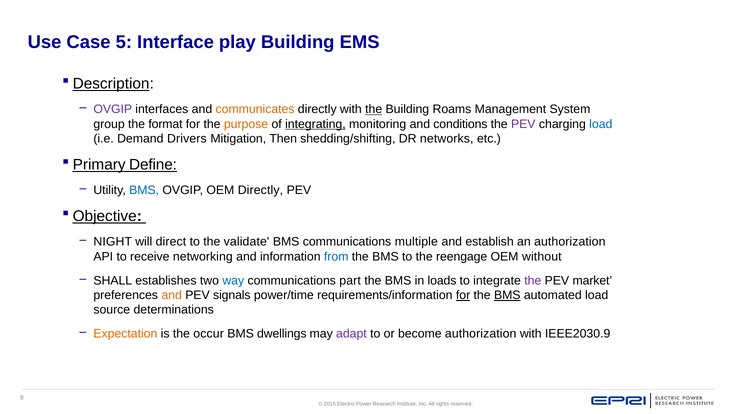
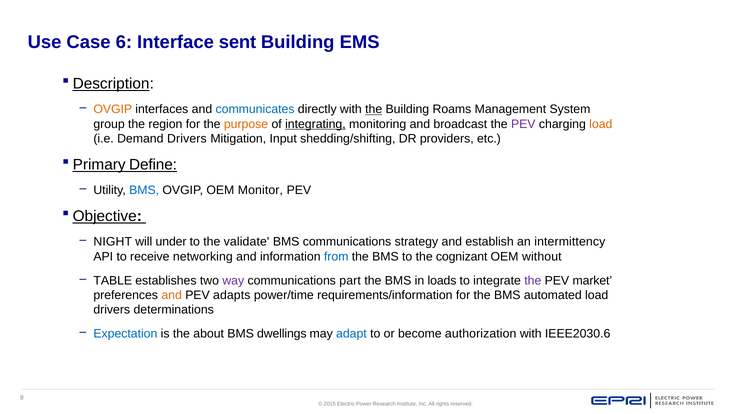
5: 5 -> 6 (124, 42)
play: play -> sent (237, 42)
OVGIP colour: purple -> orange (113, 110)
communicates colour: orange -> blue (255, 110)
format: format -> region (165, 124)
conditions: conditions -> broadcast (460, 124)
load colour: blue -> orange (601, 124)
Then: Then -> Input (283, 139)
networks: networks -> providers (447, 139)
OEM Directly: Directly -> Monitor (260, 191)
direct: direct -> under (171, 242)
multiple: multiple -> strategy (416, 242)
an authorization: authorization -> intermittency (570, 242)
reengage: reengage -> cognizant (462, 257)
SHALL: SHALL -> TABLE (113, 281)
way colour: blue -> purple (233, 281)
signals: signals -> adapts (232, 296)
for underline: present -> none (463, 296)
BMS underline: present -> none (507, 296)
source: source -> drivers (112, 310)
Expectation colour: orange -> blue (125, 334)
occur: occur -> about (209, 334)
adapt colour: purple -> blue (351, 334)
IEEE2030.9: IEEE2030.9 -> IEEE2030.6 (578, 334)
